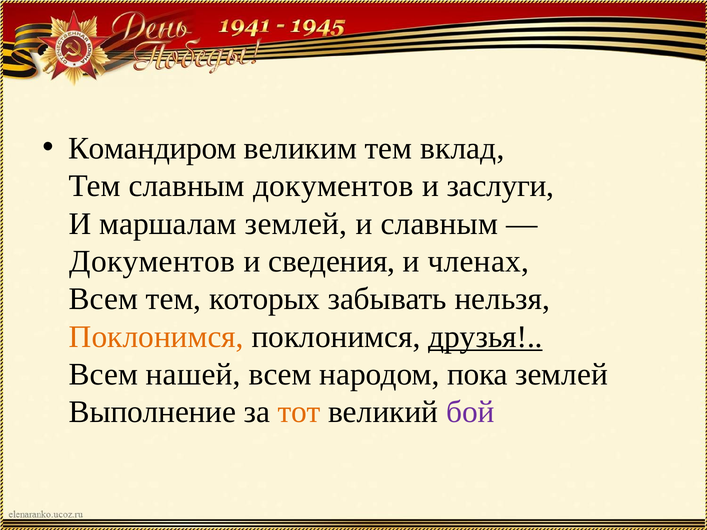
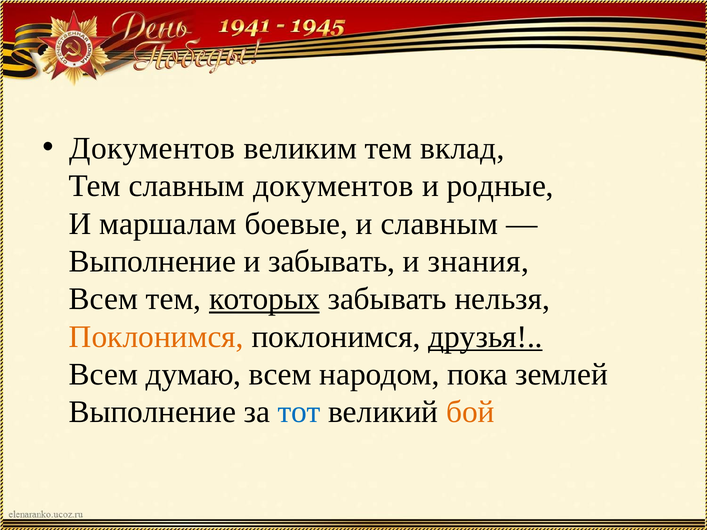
Командиром: Командиром -> Документов (152, 148)
заслуги: заслуги -> родные (500, 186)
маршалам землей: землей -> боевые (296, 224)
Документов: Документов -> Выполнение (153, 261)
и сведения: сведения -> забывать (332, 261)
членах: членах -> знания (478, 261)
которых underline: none -> present (265, 299)
нашей: нашей -> думаю (194, 375)
тот colour: orange -> blue (299, 412)
бой colour: purple -> orange (470, 412)
